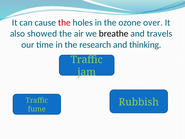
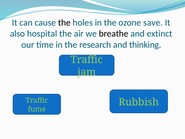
the colour: red -> black (64, 22)
over: over -> save (153, 22)
showed: showed -> hospital (42, 34)
travels: travels -> extinct (160, 34)
